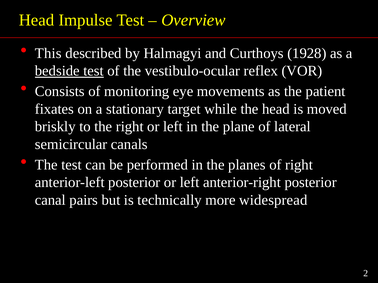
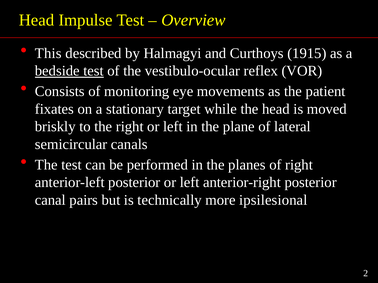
1928: 1928 -> 1915 (307, 53)
widespread: widespread -> ipsilesional (273, 200)
